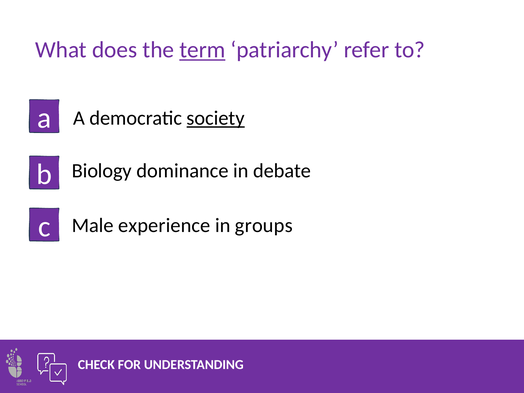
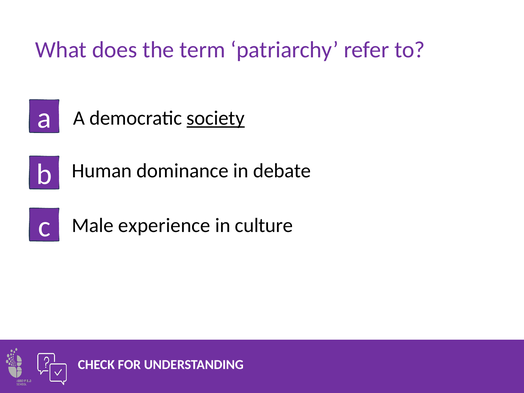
term underline: present -> none (202, 50)
Biology: Biology -> Human (102, 171)
groups: groups -> culture (264, 225)
